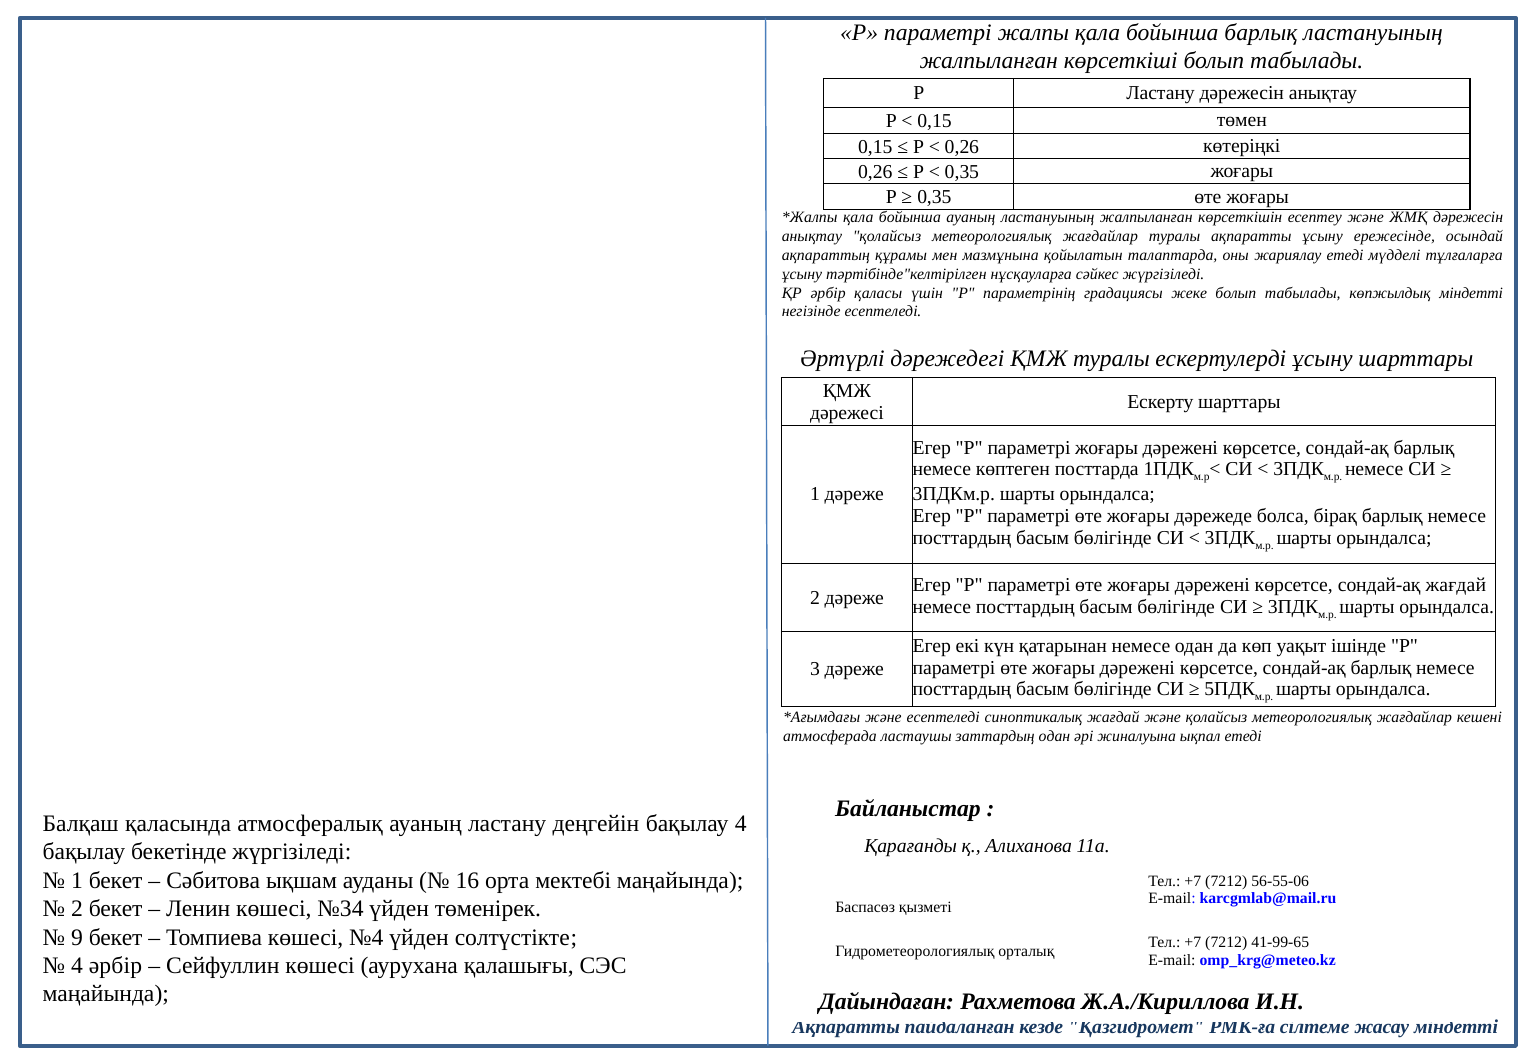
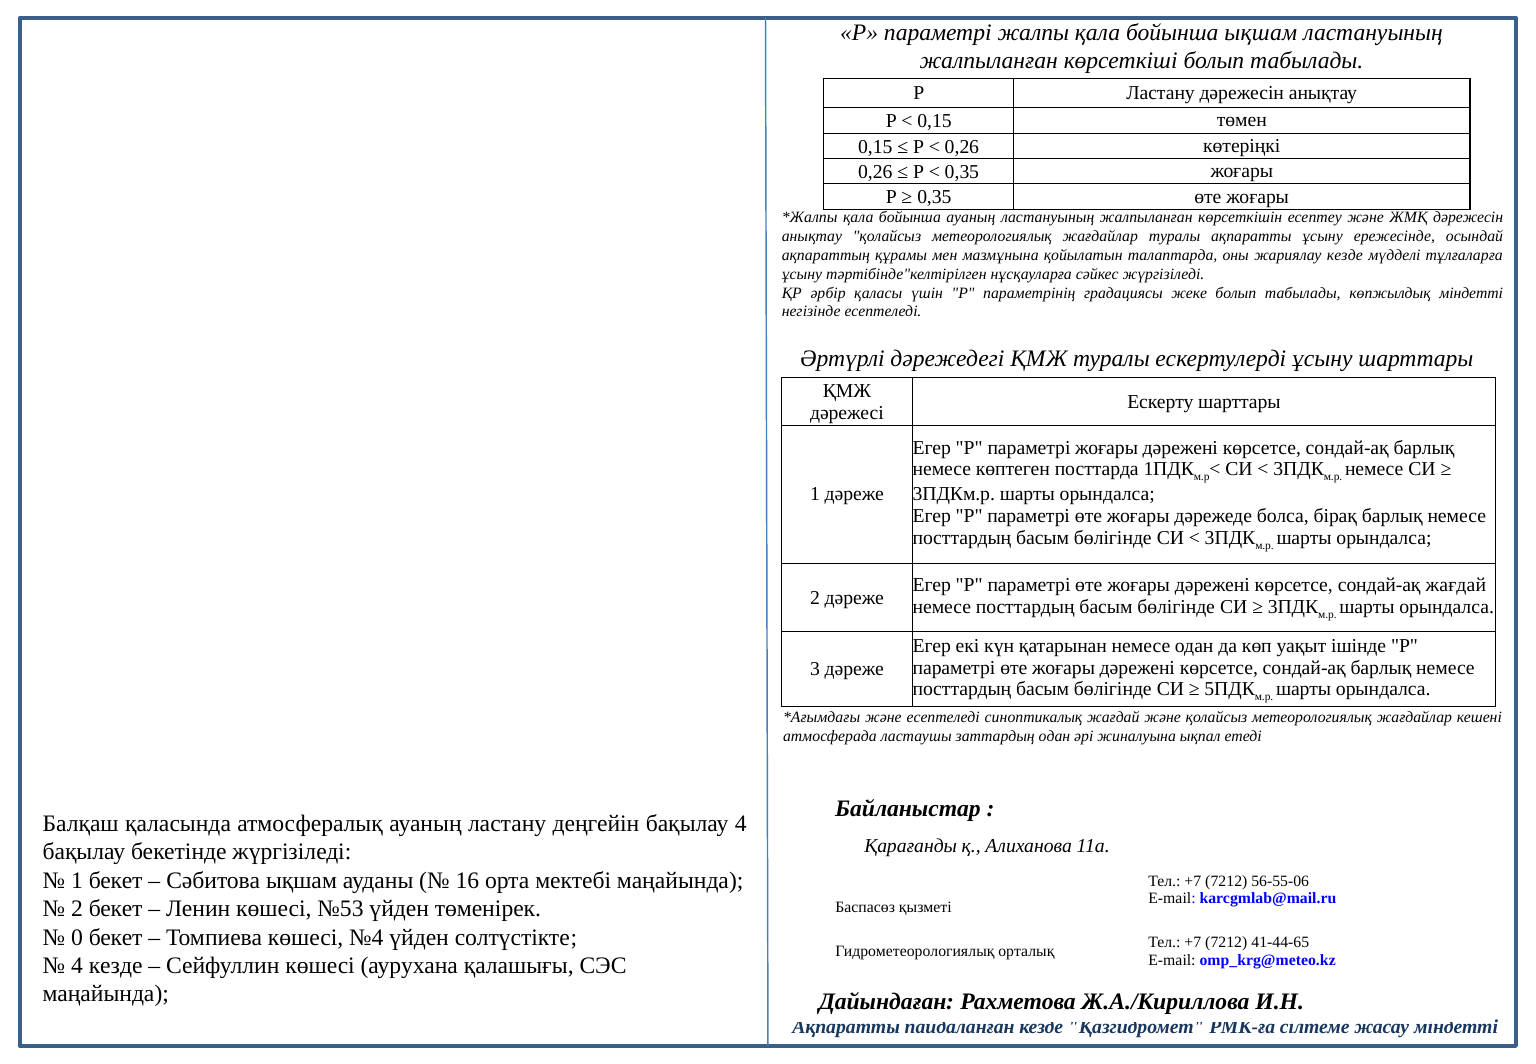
бойынша барлық: барлық -> ықшам (1261, 32)
жариялау етеді: етеді -> кезде (1345, 255)
№34: №34 -> №53 (340, 908)
9: 9 -> 0 (77, 937)
41-99-65: 41-99-65 -> 41-44-65 (1280, 942)
4 әрбір: әрбір -> кезде (116, 965)
